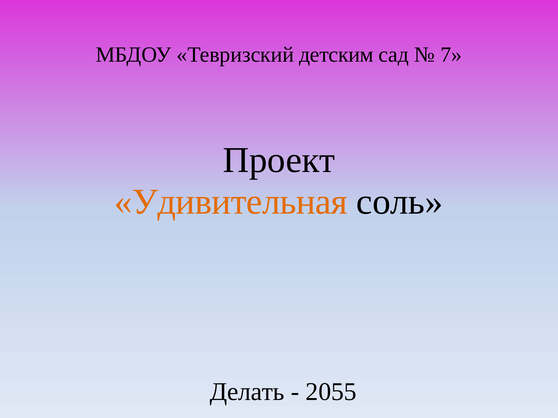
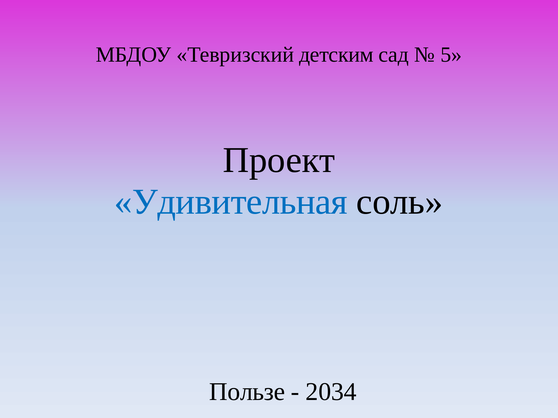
7: 7 -> 5 (451, 55)
Удивительная colour: orange -> blue (231, 202)
Делать: Делать -> Пользе (247, 392)
2055: 2055 -> 2034 (331, 392)
